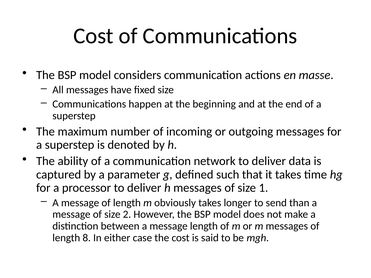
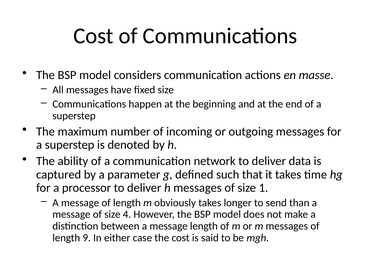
2: 2 -> 4 (127, 215)
8: 8 -> 9 (87, 238)
